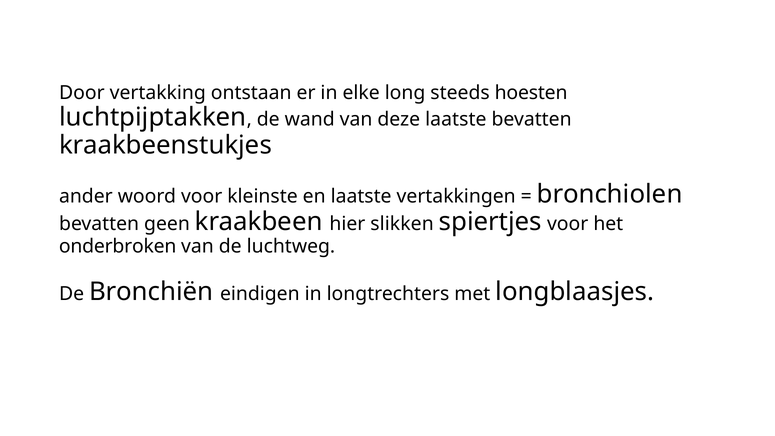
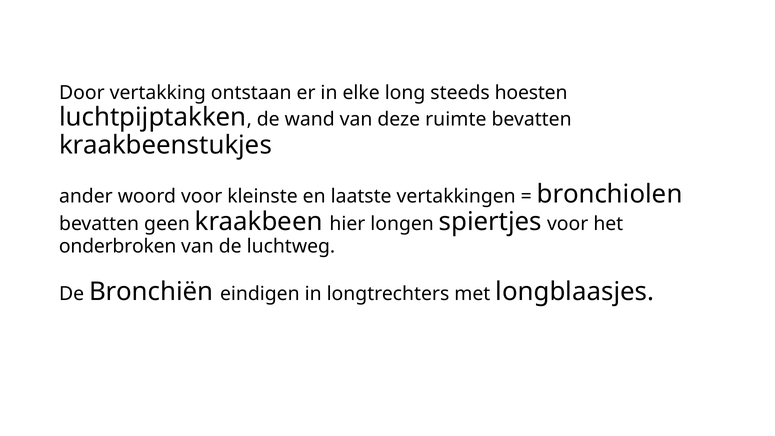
deze laatste: laatste -> ruimte (456, 119)
slikken: slikken -> longen (402, 224)
